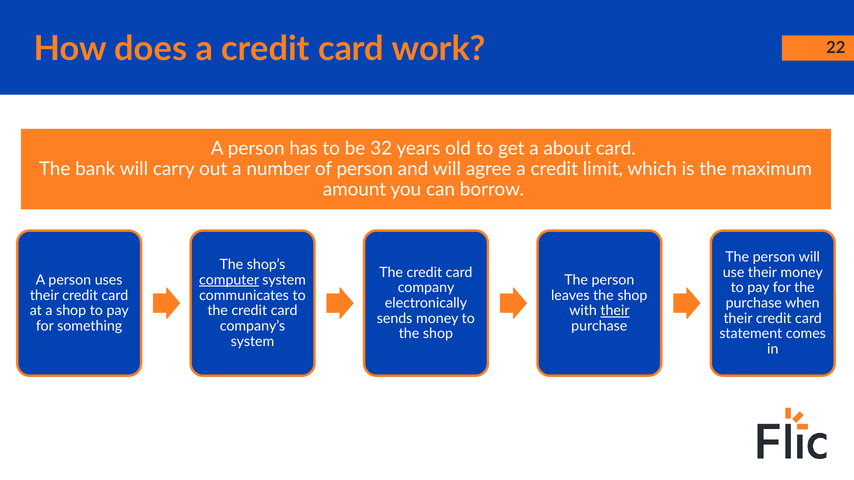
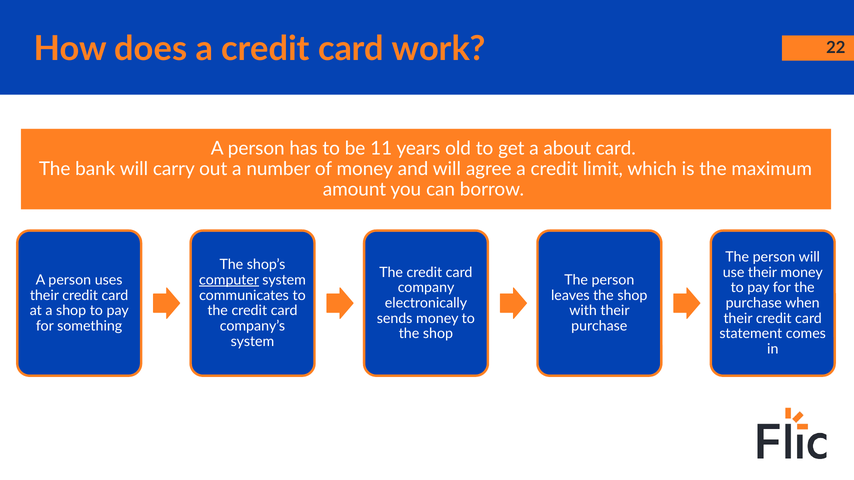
32: 32 -> 11 (381, 149)
of person: person -> money (365, 169)
their underline: present -> none (615, 311)
